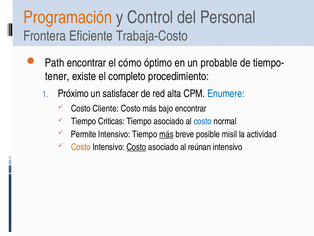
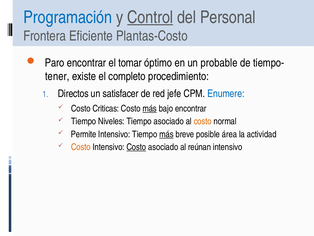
Programación colour: orange -> blue (68, 17)
Control underline: none -> present (150, 17)
Trabaja-Costo: Trabaja-Costo -> Plantas-Costo (152, 36)
Path: Path -> Paro (55, 63)
cómo: cómo -> tomar (130, 63)
Próximo: Próximo -> Directos (73, 93)
alta: alta -> jefe (174, 93)
Cliente: Cliente -> Criticas (106, 108)
más underline: none -> present (150, 108)
Criticas: Criticas -> Niveles (111, 121)
costo colour: blue -> orange (203, 121)
misil: misil -> área (229, 134)
